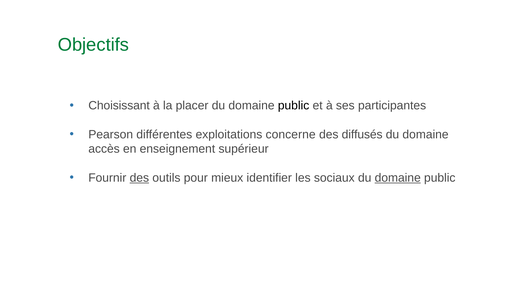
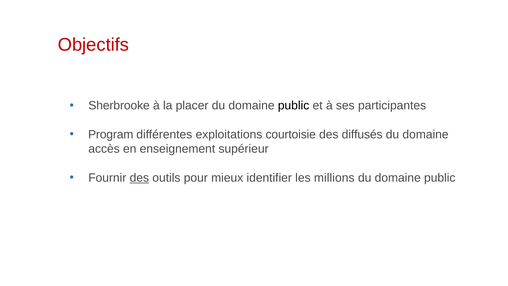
Objectifs colour: green -> red (93, 45)
Choisissant: Choisissant -> Sherbrooke (119, 106)
Pearson: Pearson -> Program (111, 134)
concerne: concerne -> courtoisie (291, 134)
sociaux: sociaux -> millions (334, 178)
domaine underline: present -> none (398, 178)
